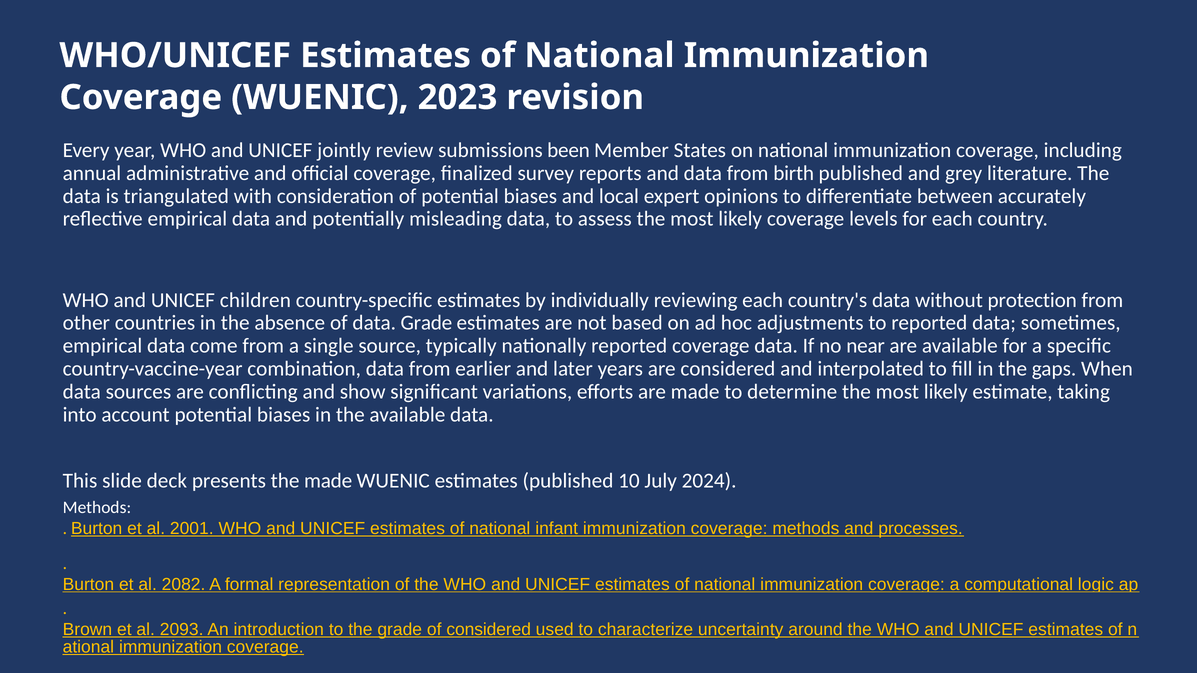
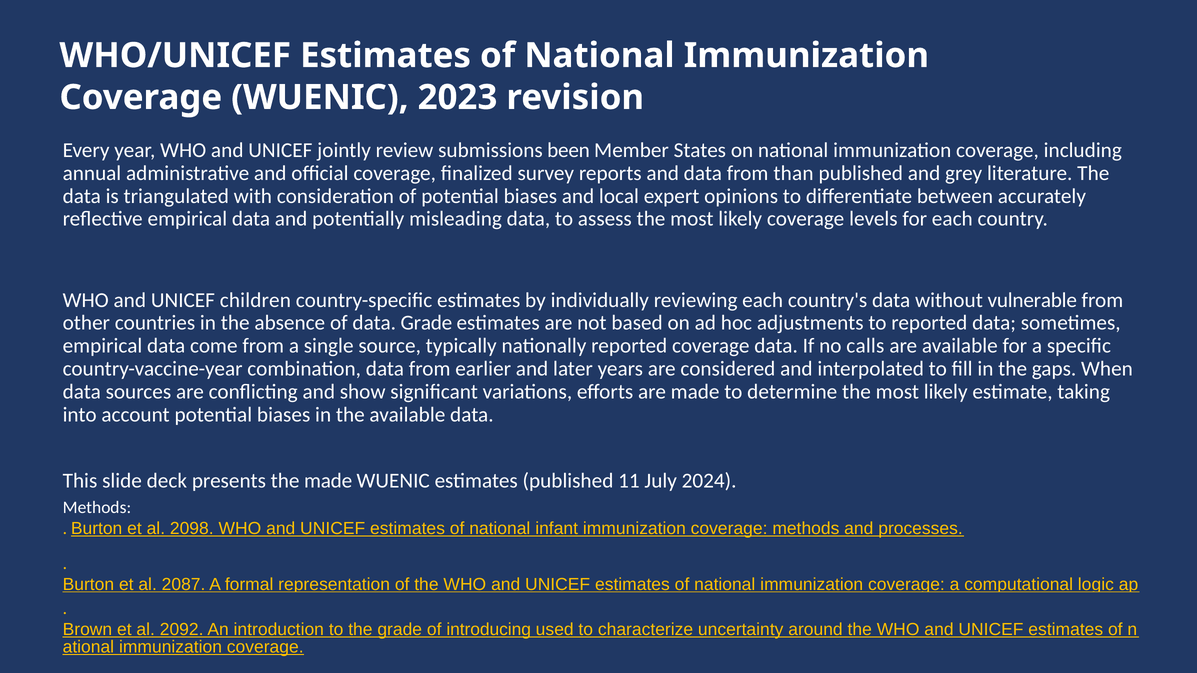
birth: birth -> than (793, 173)
protection: protection -> vulnerable (1032, 300)
near: near -> calls (865, 346)
10: 10 -> 11 (629, 481)
2001: 2001 -> 2098 (192, 529)
2082: 2082 -> 2087 (184, 585)
2093: 2093 -> 2092 (182, 630)
of considered: considered -> introducing (489, 630)
